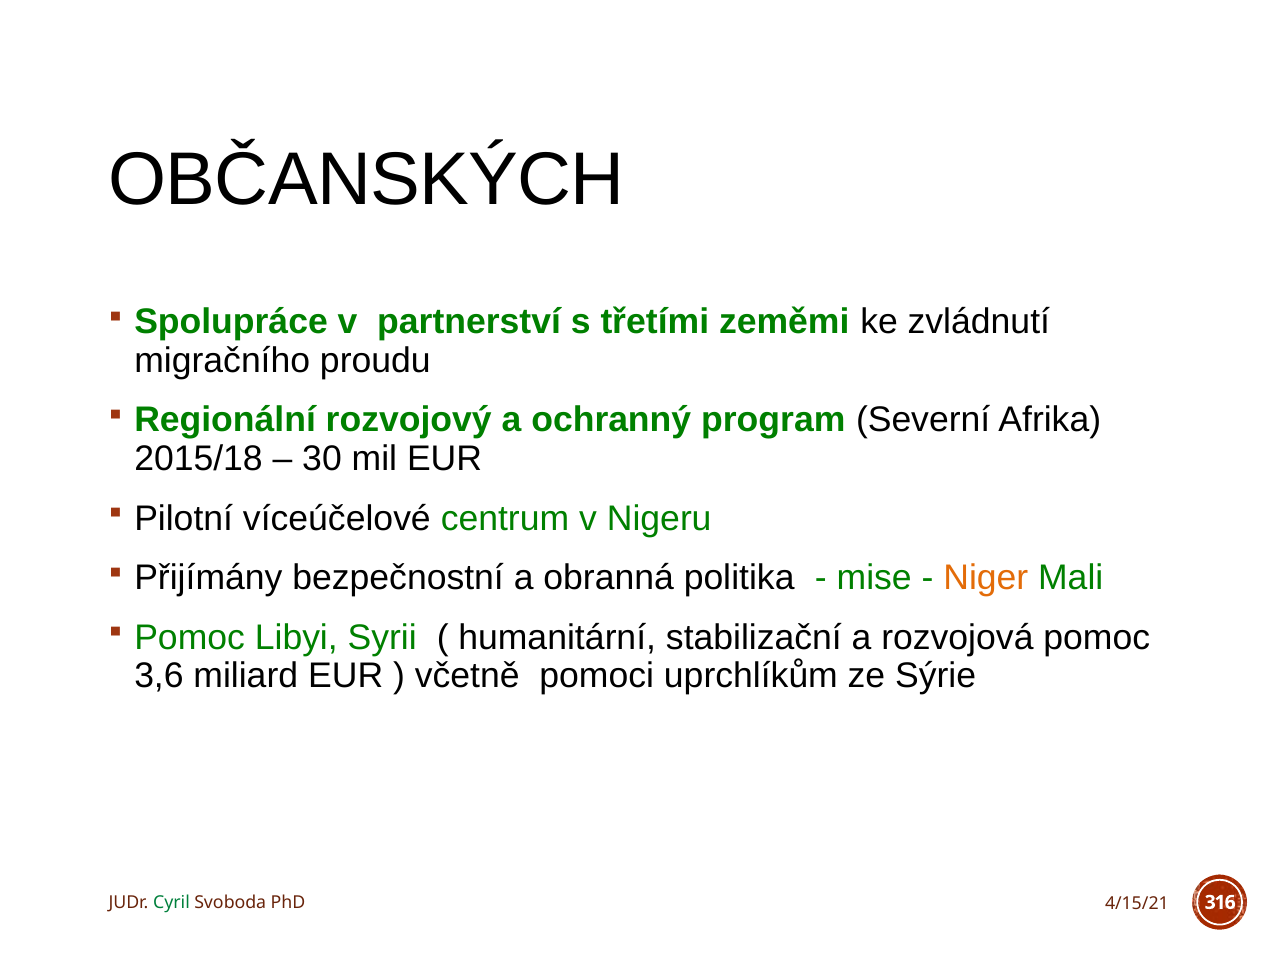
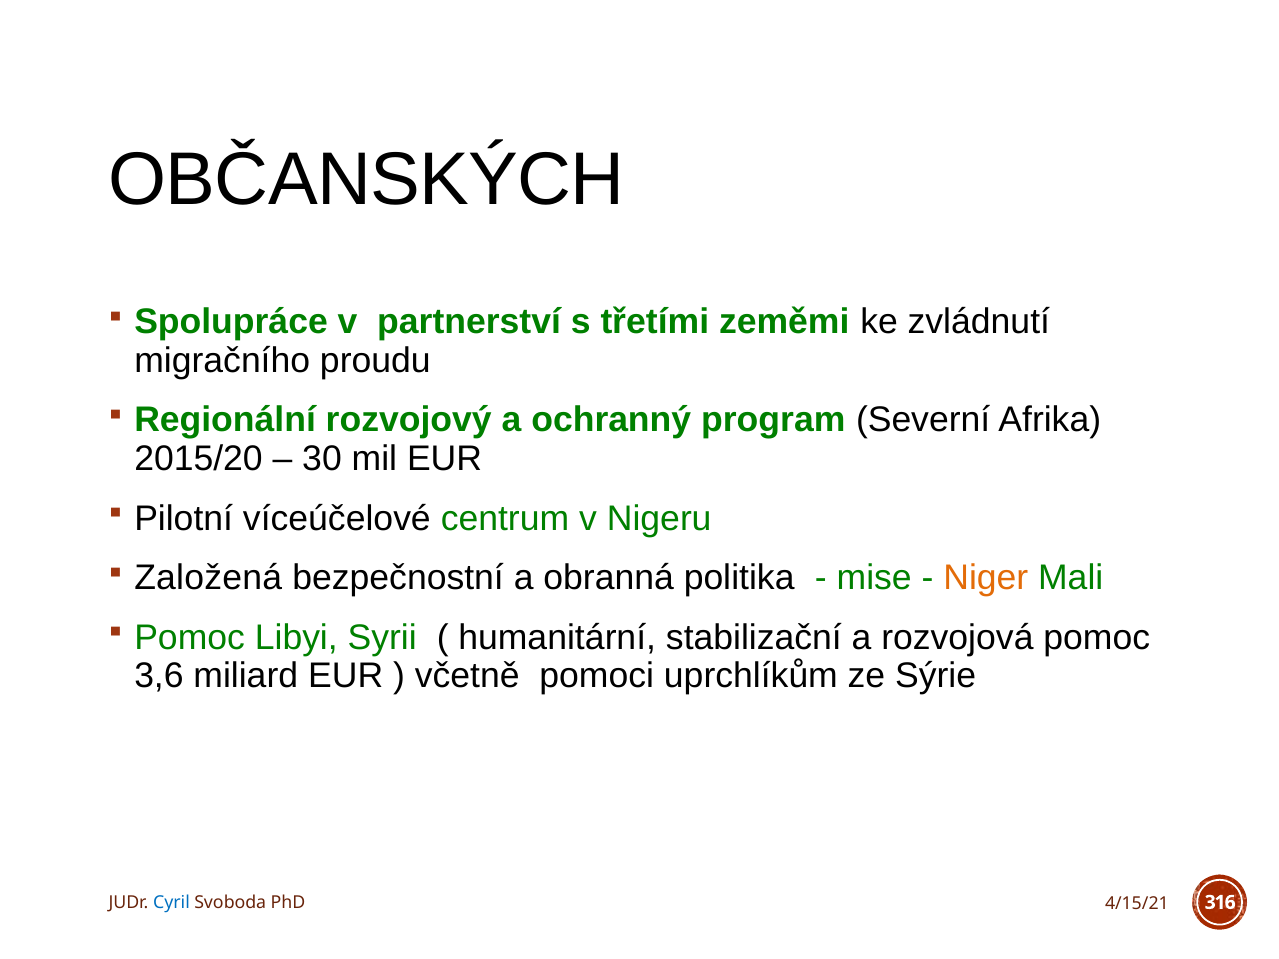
2015/18: 2015/18 -> 2015/20 (198, 459)
Přijímány: Přijímány -> Založená (208, 578)
Cyril colour: green -> blue (171, 903)
